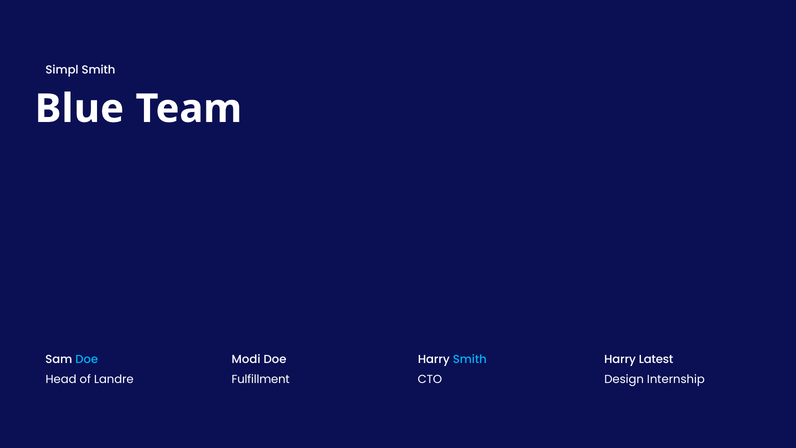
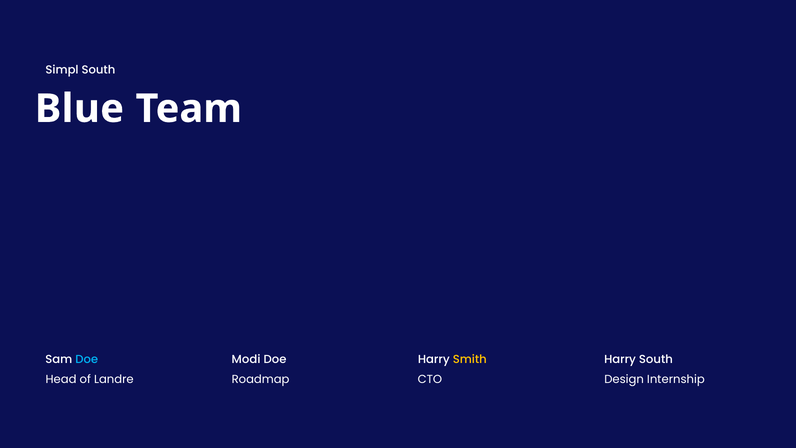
Simpl Smith: Smith -> South (98, 70)
Smith colour: light blue -> yellow (470, 359)
Harry Latest: Latest -> South (656, 359)
Fulfillment: Fulfillment -> Roadmap (261, 379)
